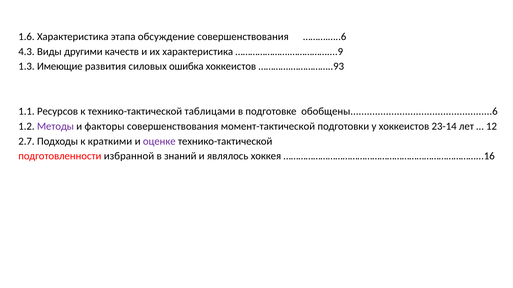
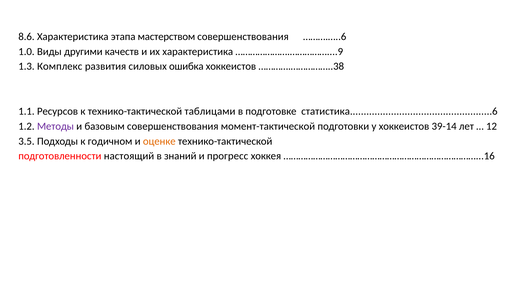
1.6: 1.6 -> 8.6 (26, 37)
обсуждение: обсуждение -> мастерством (166, 37)
4.3: 4.3 -> 1.0 (26, 52)
Имеющие: Имеющие -> Комплекс (60, 67)
………….……………..93: ………….……………..93 -> ………….……………..38 (301, 67)
обобщены....................................................6: обобщены....................................................6 -> статистика....................................................6 (399, 112)
факторы: факторы -> базовым (105, 126)
23-14: 23-14 -> 39-14 (444, 126)
2.7: 2.7 -> 3.5 (26, 141)
краткими: краткими -> годичном (110, 141)
оценке colour: purple -> orange (159, 141)
избранной: избранной -> настоящий (129, 156)
являлось: являлось -> прогресс (228, 156)
